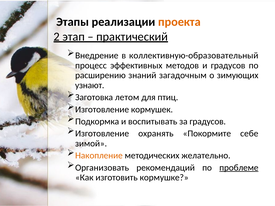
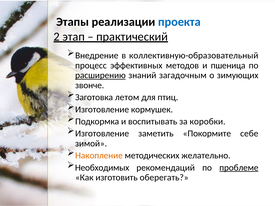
проекта colour: orange -> blue (179, 22)
и градусов: градусов -> пшеница (228, 66)
расширению underline: none -> present (100, 75)
узнают: узнают -> звонче (90, 85)
за градусов: градусов -> коробки (208, 122)
охранять: охранять -> заметить (156, 134)
Организовать: Организовать -> Необходимых (102, 168)
кормушке: кормушке -> оберегать (164, 178)
